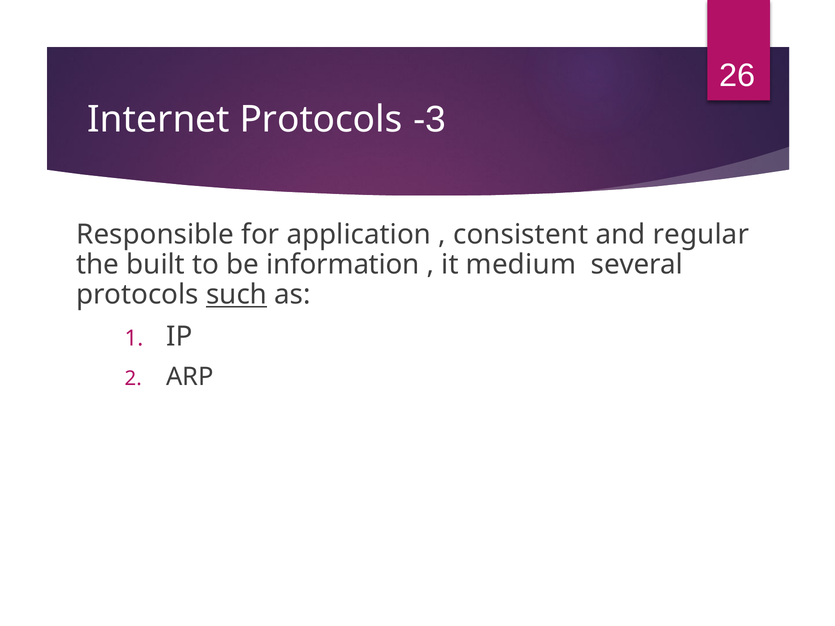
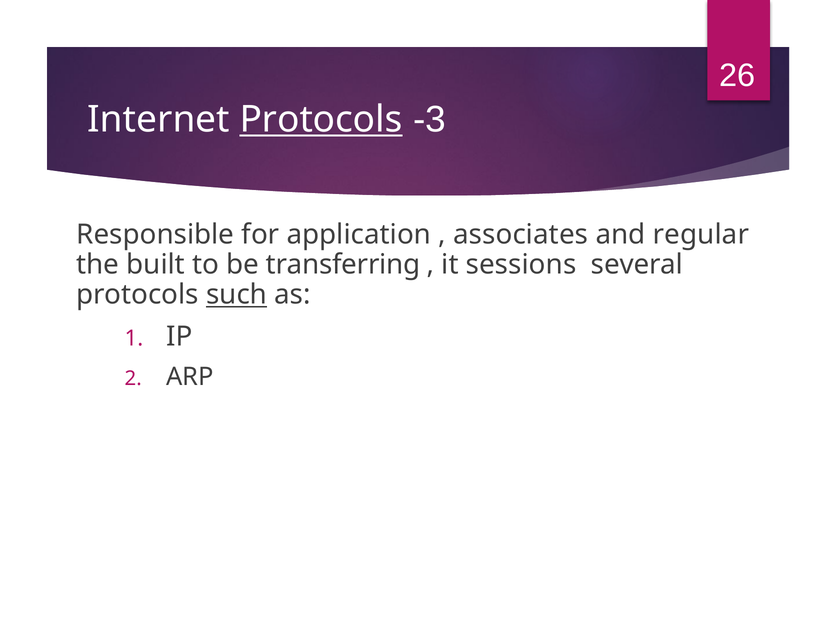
Protocols underline: none -> present (321, 120)
consistent: consistent -> associates (521, 235)
information: information -> transferring (343, 265)
medium: medium -> sessions (521, 265)
